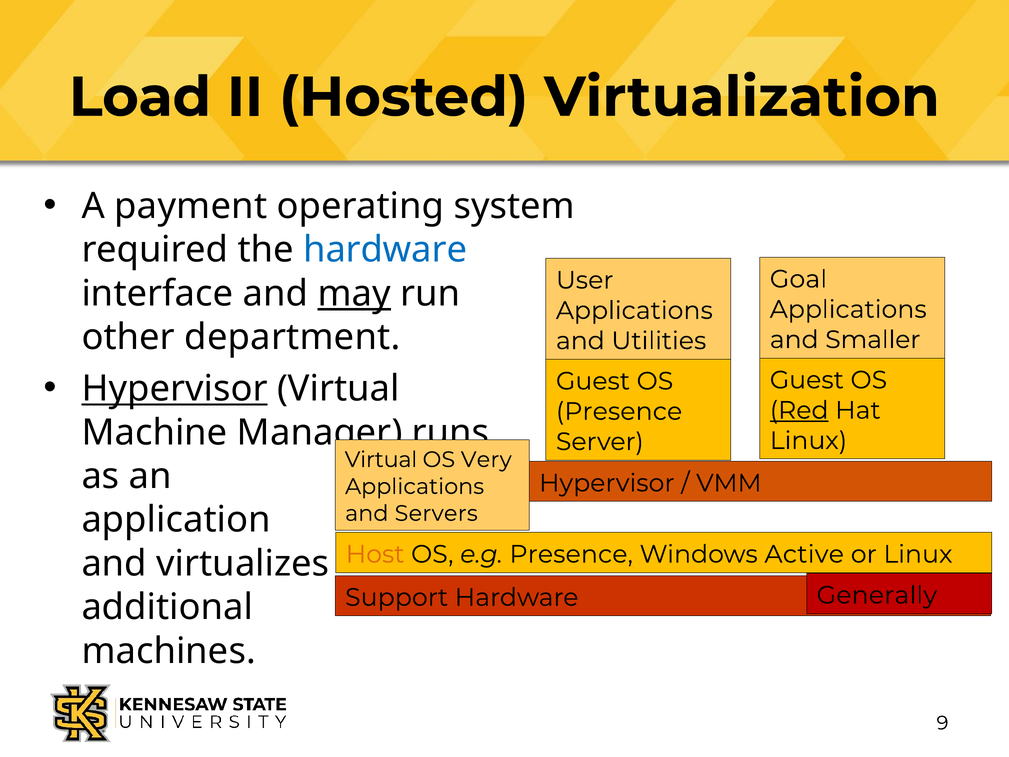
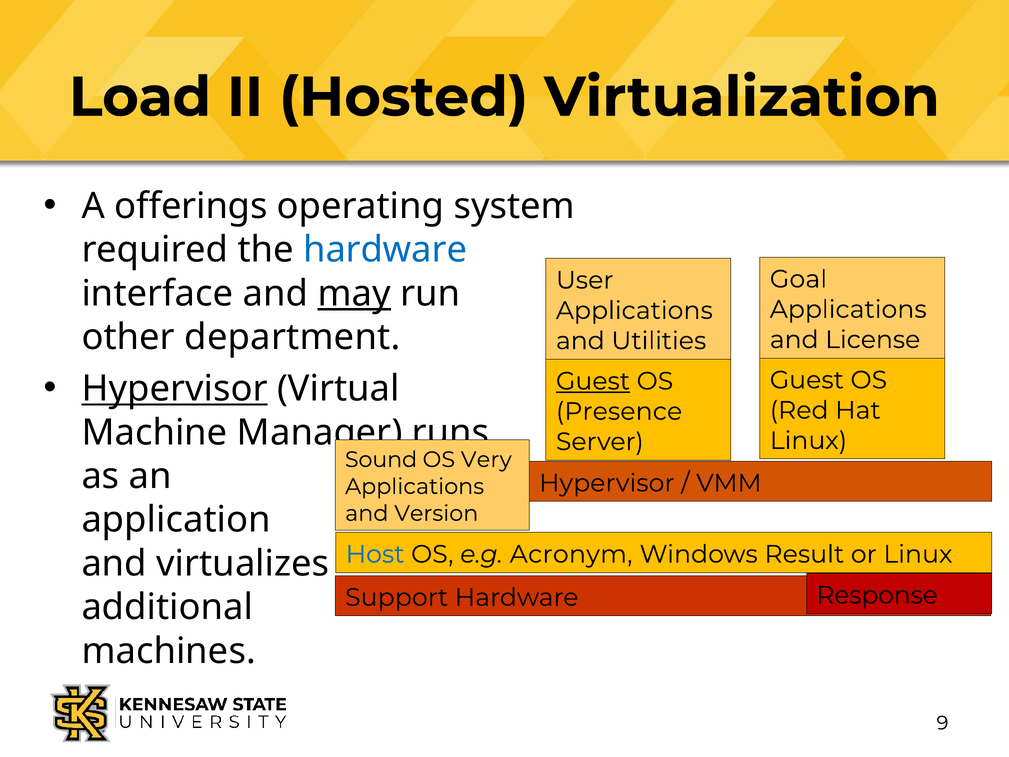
payment: payment -> offerings (191, 206)
Smaller: Smaller -> License (873, 340)
Guest underline: none -> present (593, 381)
Red underline: present -> none (799, 410)
Virtual: Virtual -> Sound (381, 459)
Servers: Servers -> Version (436, 513)
Host colour: orange -> blue (375, 554)
e.g Presence: Presence -> Acronym (571, 554)
Active: Active -> Result (804, 554)
Generally: Generally -> Response (877, 595)
